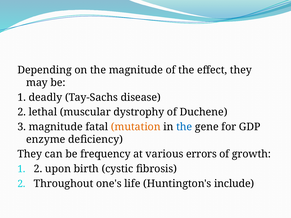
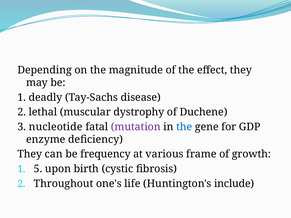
3 magnitude: magnitude -> nucleotide (56, 127)
mutation colour: orange -> purple (136, 127)
errors: errors -> frame (201, 154)
1 2: 2 -> 5 (38, 169)
